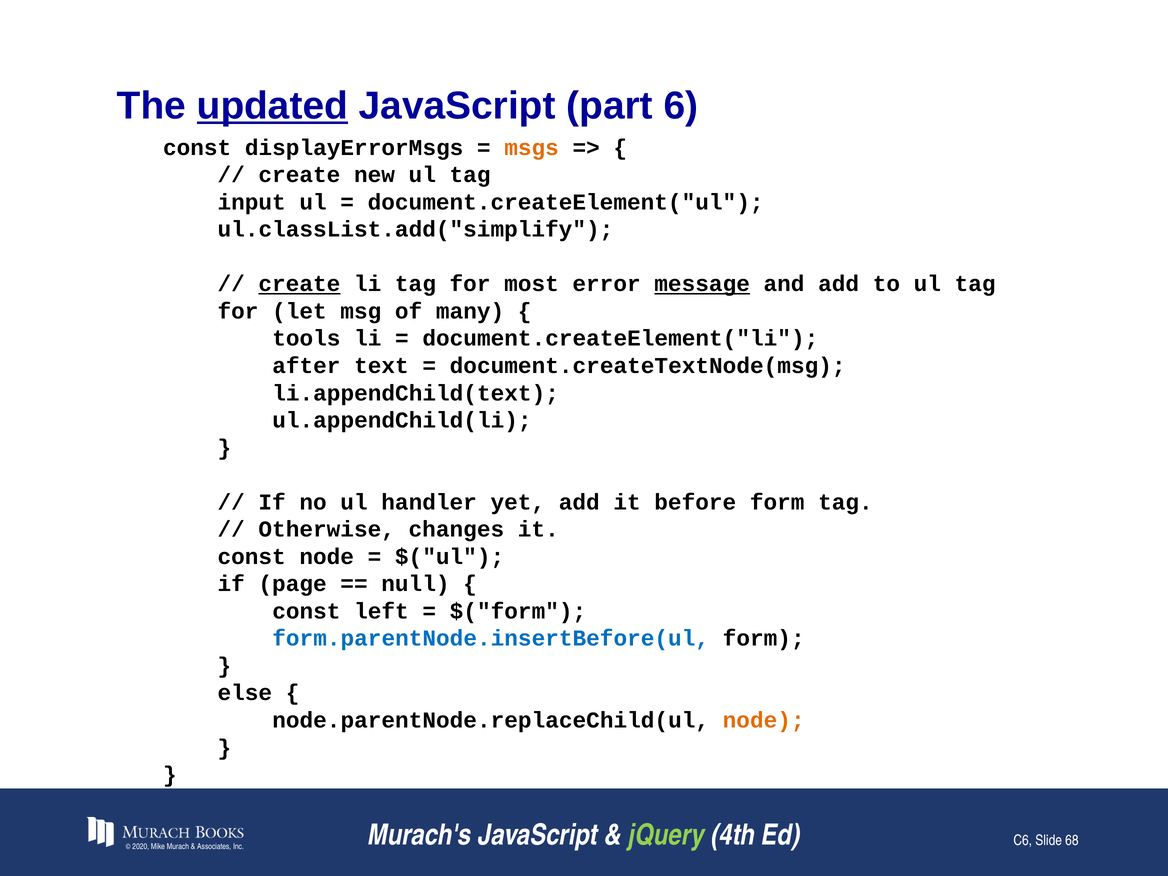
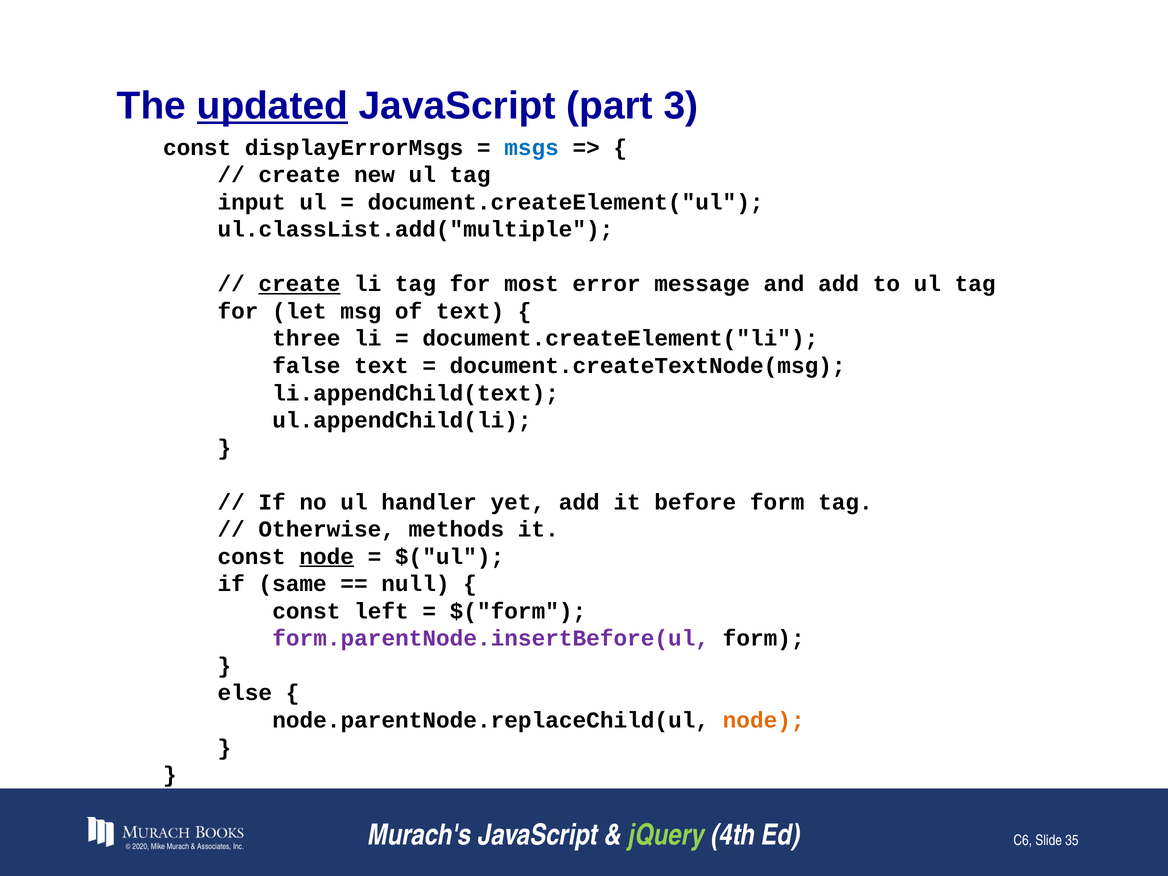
6: 6 -> 3 (681, 106)
msgs colour: orange -> blue (532, 148)
ul.classList.add("simplify: ul.classList.add("simplify -> ul.classList.add("multiple (415, 229)
message underline: present -> none (702, 284)
of many: many -> text (470, 311)
tools: tools -> three (306, 338)
after: after -> false (306, 366)
changes: changes -> methods (456, 529)
node underline: none -> present (327, 557)
page: page -> same (293, 584)
form.parentNode.insertBefore(ul colour: blue -> purple (491, 638)
68: 68 -> 35 (1072, 840)
